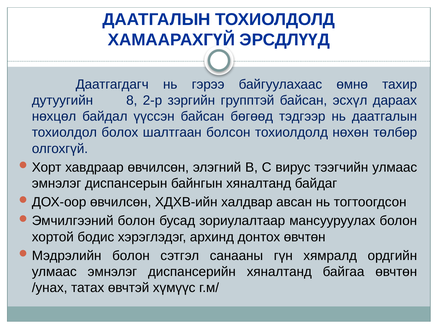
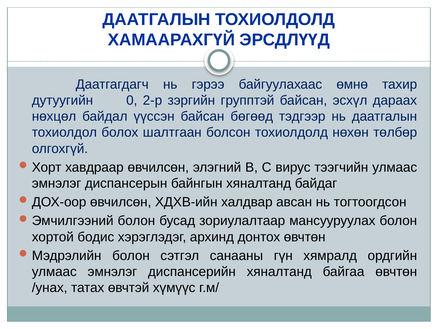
8: 8 -> 0 (132, 100)
